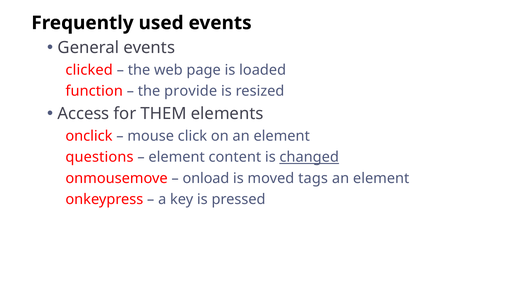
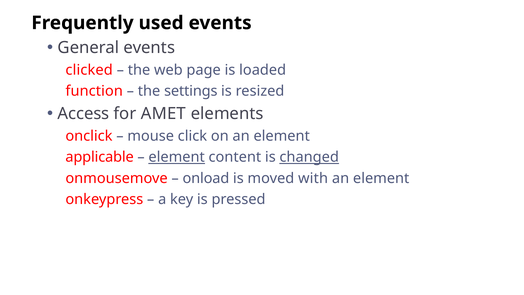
provide: provide -> settings (191, 91)
THEM: THEM -> AMET (163, 114)
questions: questions -> applicable (100, 157)
element underline: none -> present (177, 157)
tags: tags -> with (313, 178)
